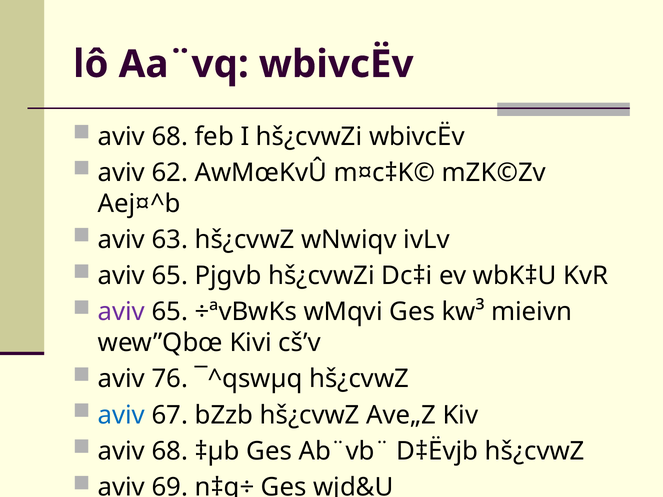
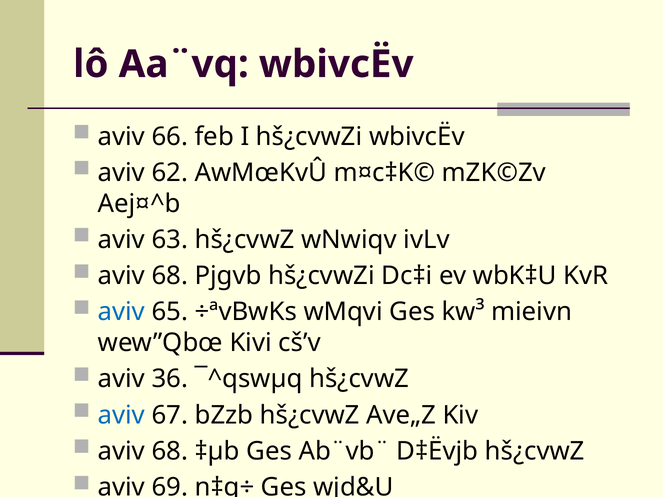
68: 68 -> 66 (170, 137)
65: 65 -> 68 (170, 276)
aviv colour: purple -> blue (121, 312)
76: 76 -> 36 (170, 379)
